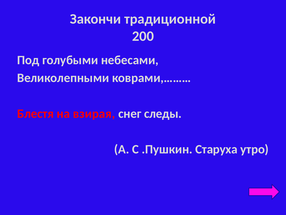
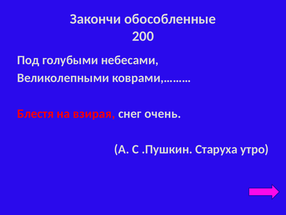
традиционной: традиционной -> обособленные (170, 19)
следы: следы -> очень (163, 113)
